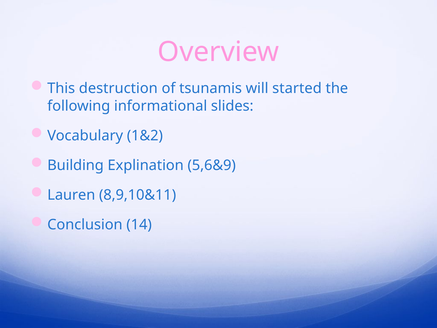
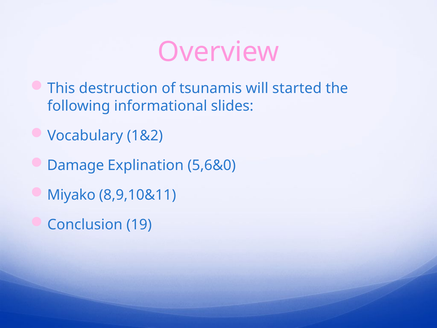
Building: Building -> Damage (76, 165)
5,6&9: 5,6&9 -> 5,6&0 (212, 165)
Lauren: Lauren -> Miyako (71, 195)
14: 14 -> 19 (139, 224)
